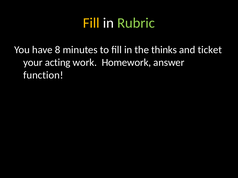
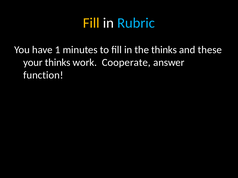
Rubric colour: light green -> light blue (136, 23)
8: 8 -> 1 (58, 50)
ticket: ticket -> these (210, 50)
your acting: acting -> thinks (58, 63)
Homework: Homework -> Cooperate (126, 63)
